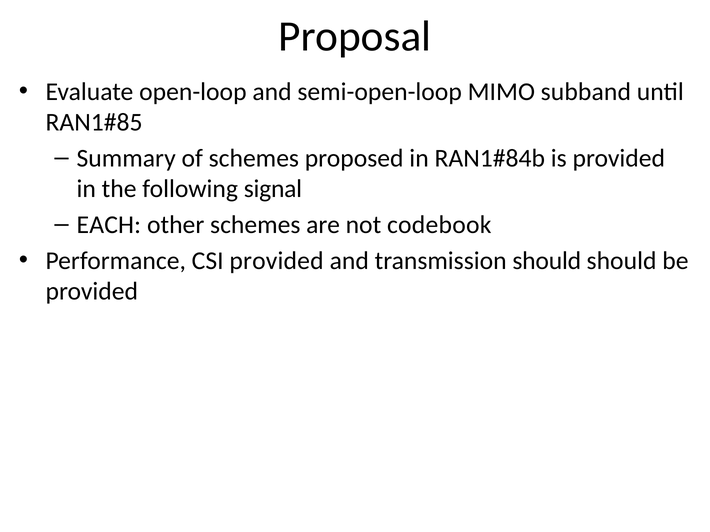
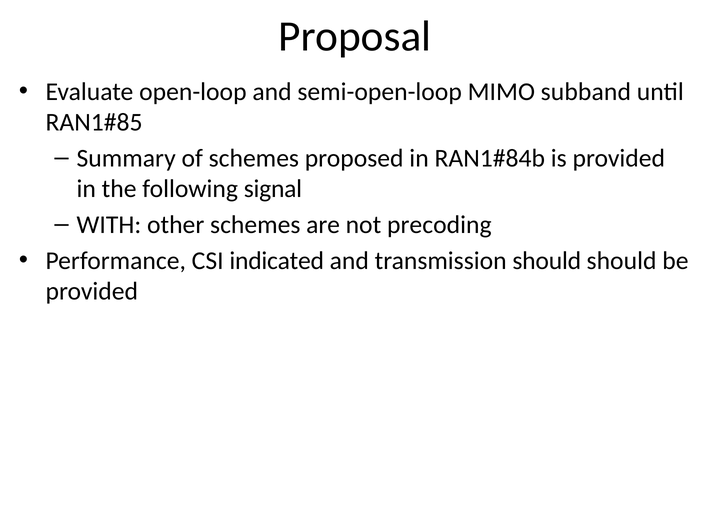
EACH: EACH -> WITH (109, 225)
codebook: codebook -> precoding (439, 225)
CSI provided: provided -> indicated (277, 261)
